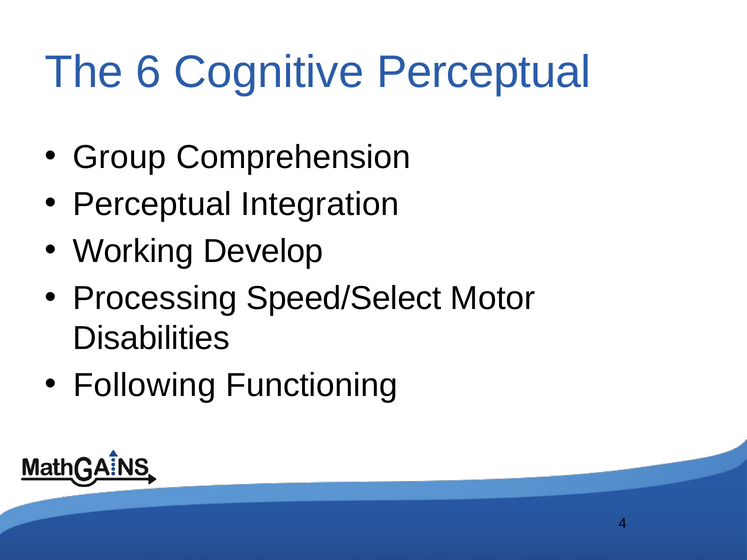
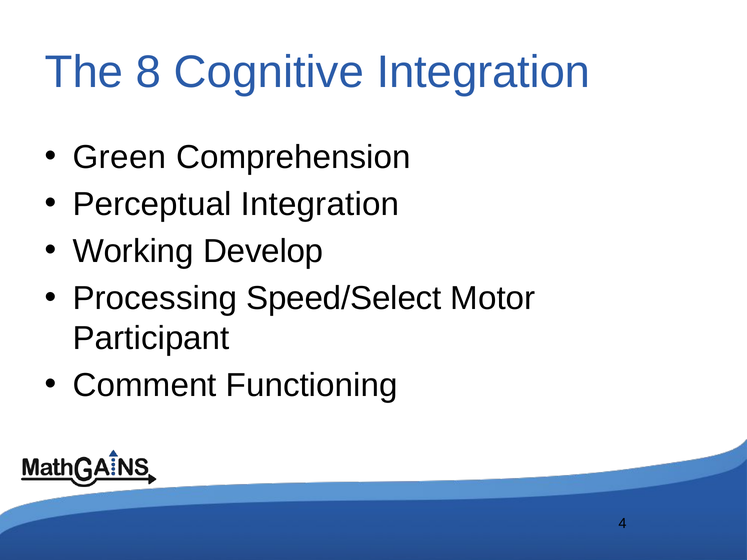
6: 6 -> 8 (149, 72)
Cognitive Perceptual: Perceptual -> Integration (484, 72)
Group: Group -> Green (120, 157)
Disabilities: Disabilities -> Participant (151, 338)
Following: Following -> Comment (145, 385)
